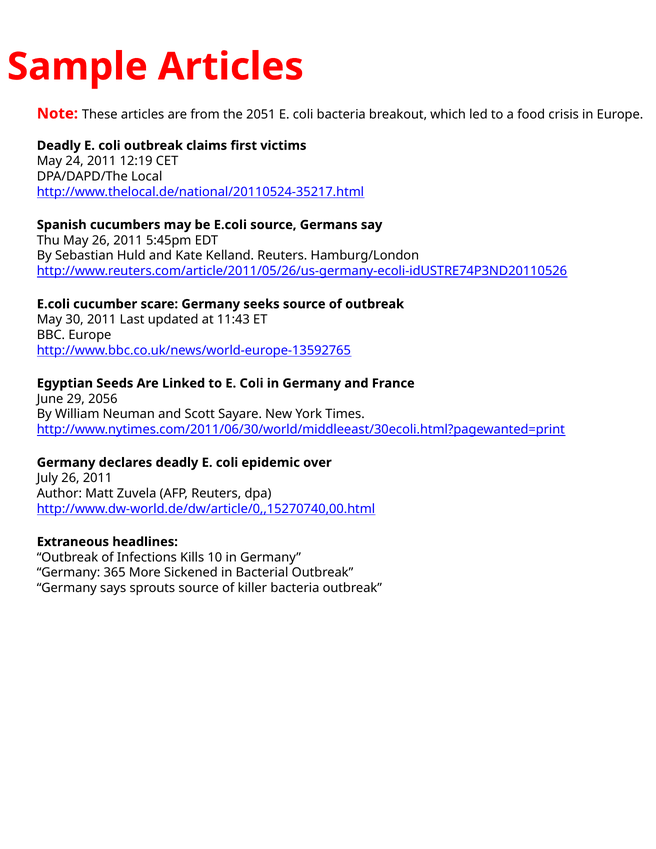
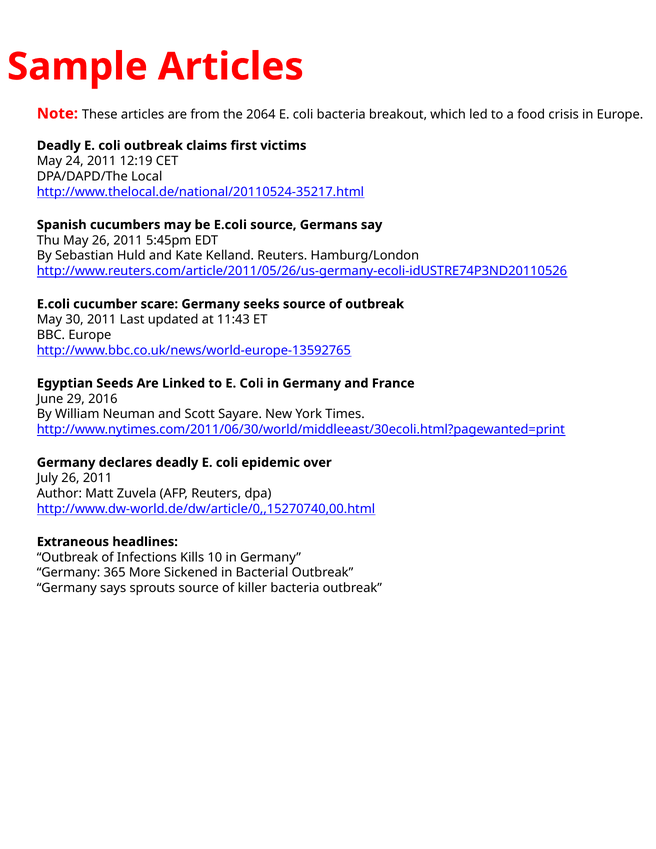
2051: 2051 -> 2064 (261, 114)
2056: 2056 -> 2016 (103, 399)
